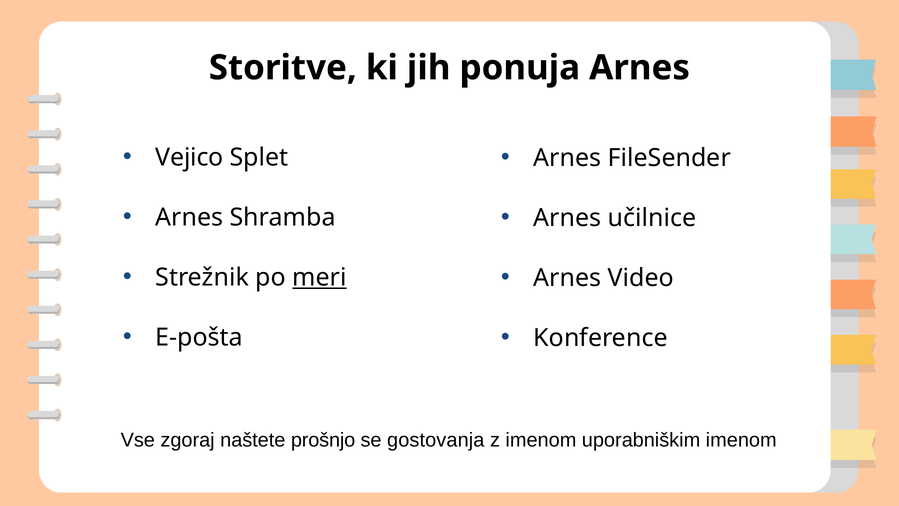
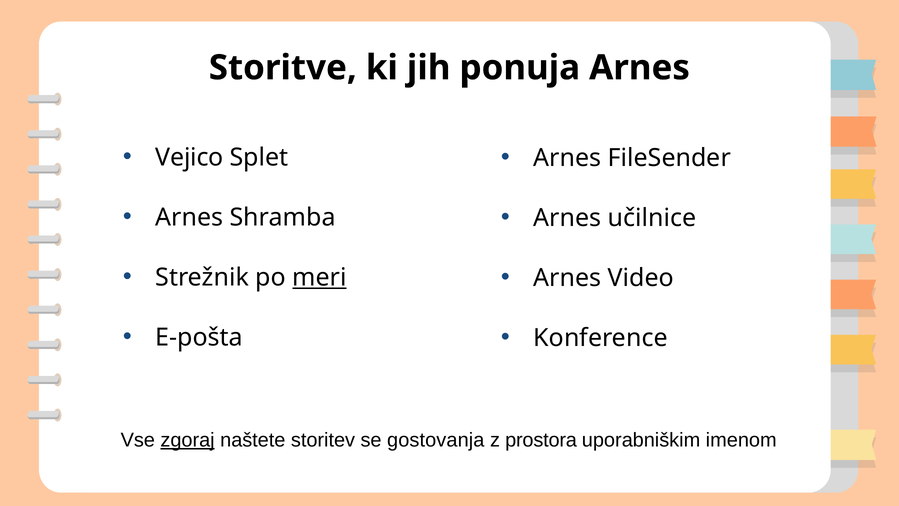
zgoraj underline: none -> present (188, 440)
prošnjo: prošnjo -> storitev (323, 440)
z imenom: imenom -> prostora (541, 440)
